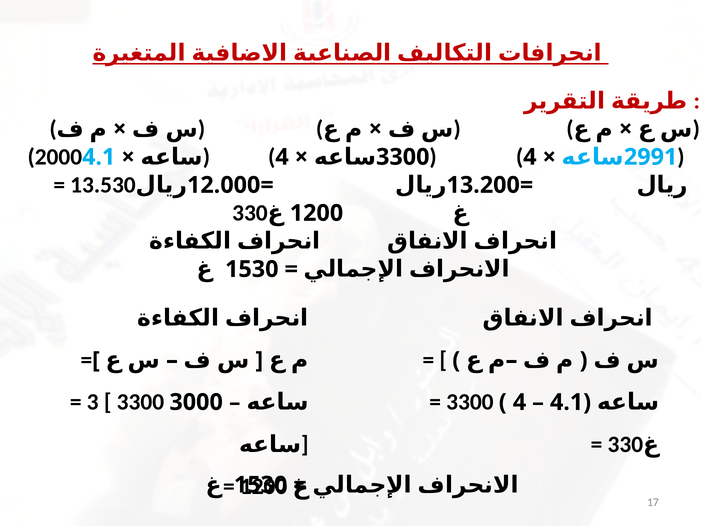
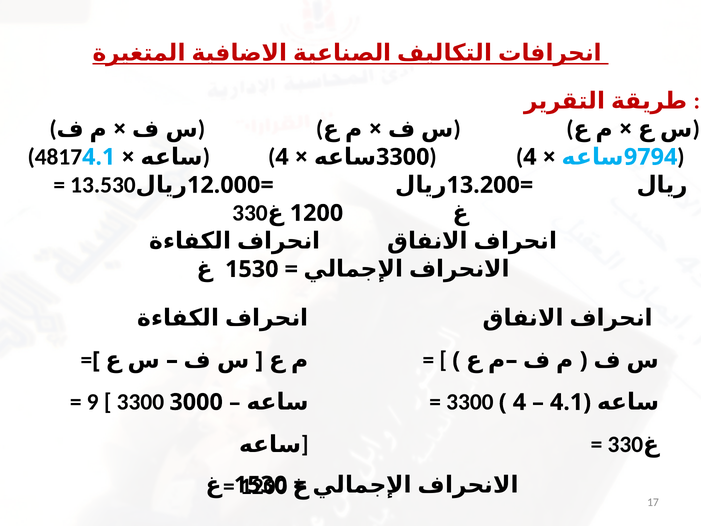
2000: 2000 -> 4817 (55, 157)
2991: 2991 -> 9794 (651, 157)
3: 3 -> 9 (93, 402)
